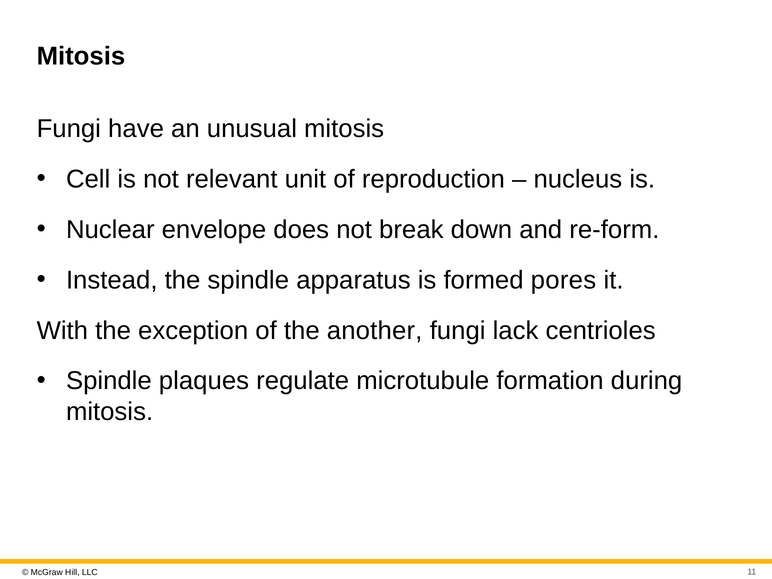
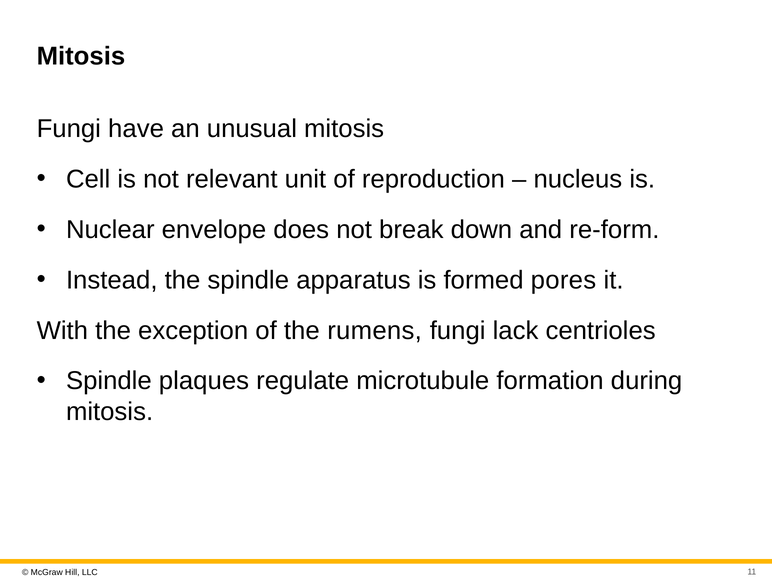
another: another -> rumens (375, 331)
